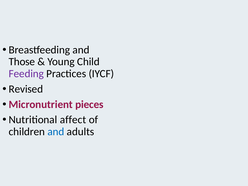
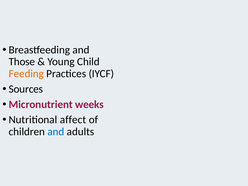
Feeding colour: purple -> orange (26, 74)
Revised: Revised -> Sources (26, 89)
pieces: pieces -> weeks (89, 104)
